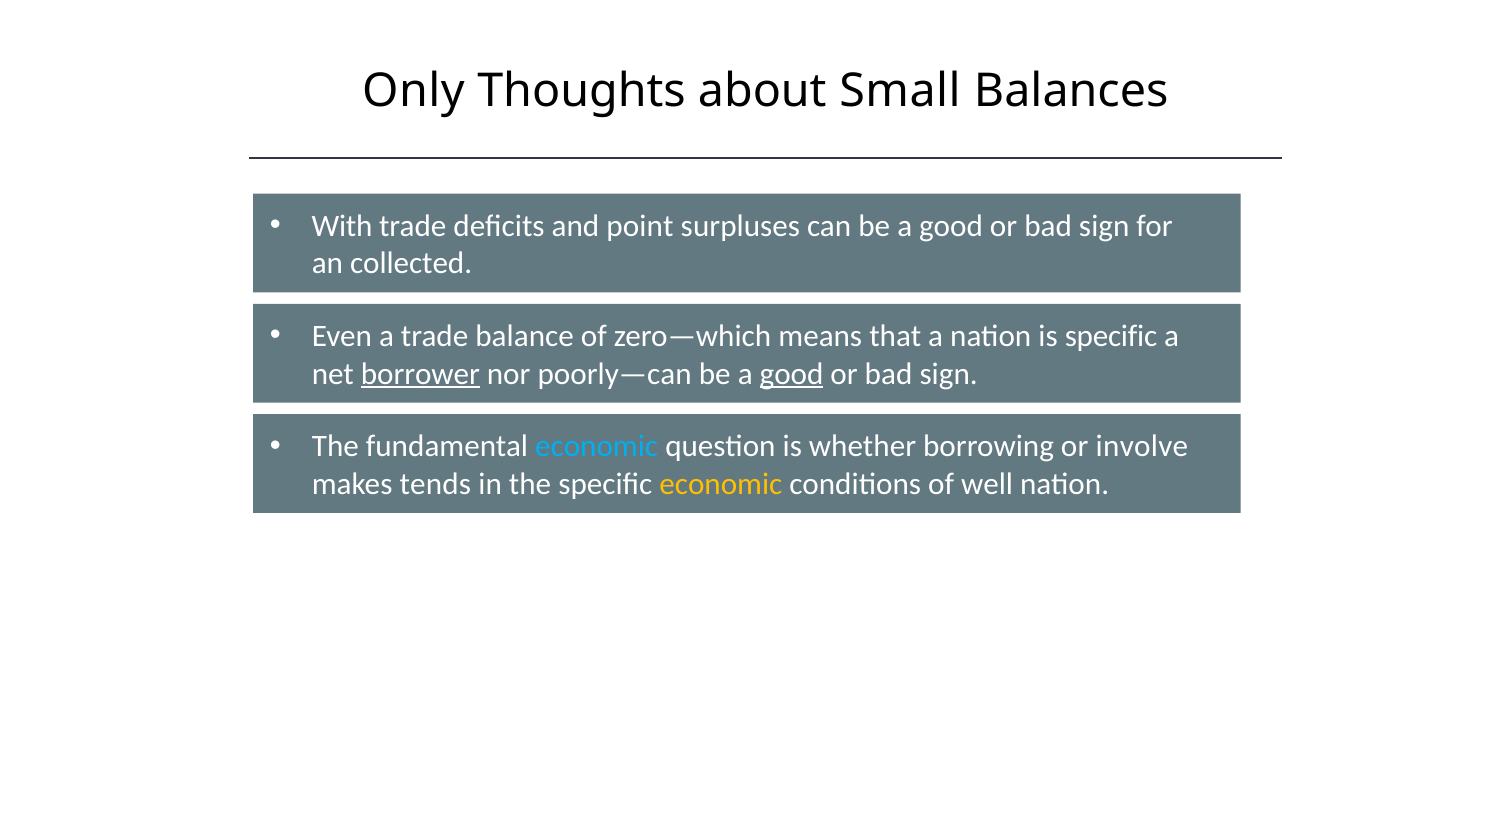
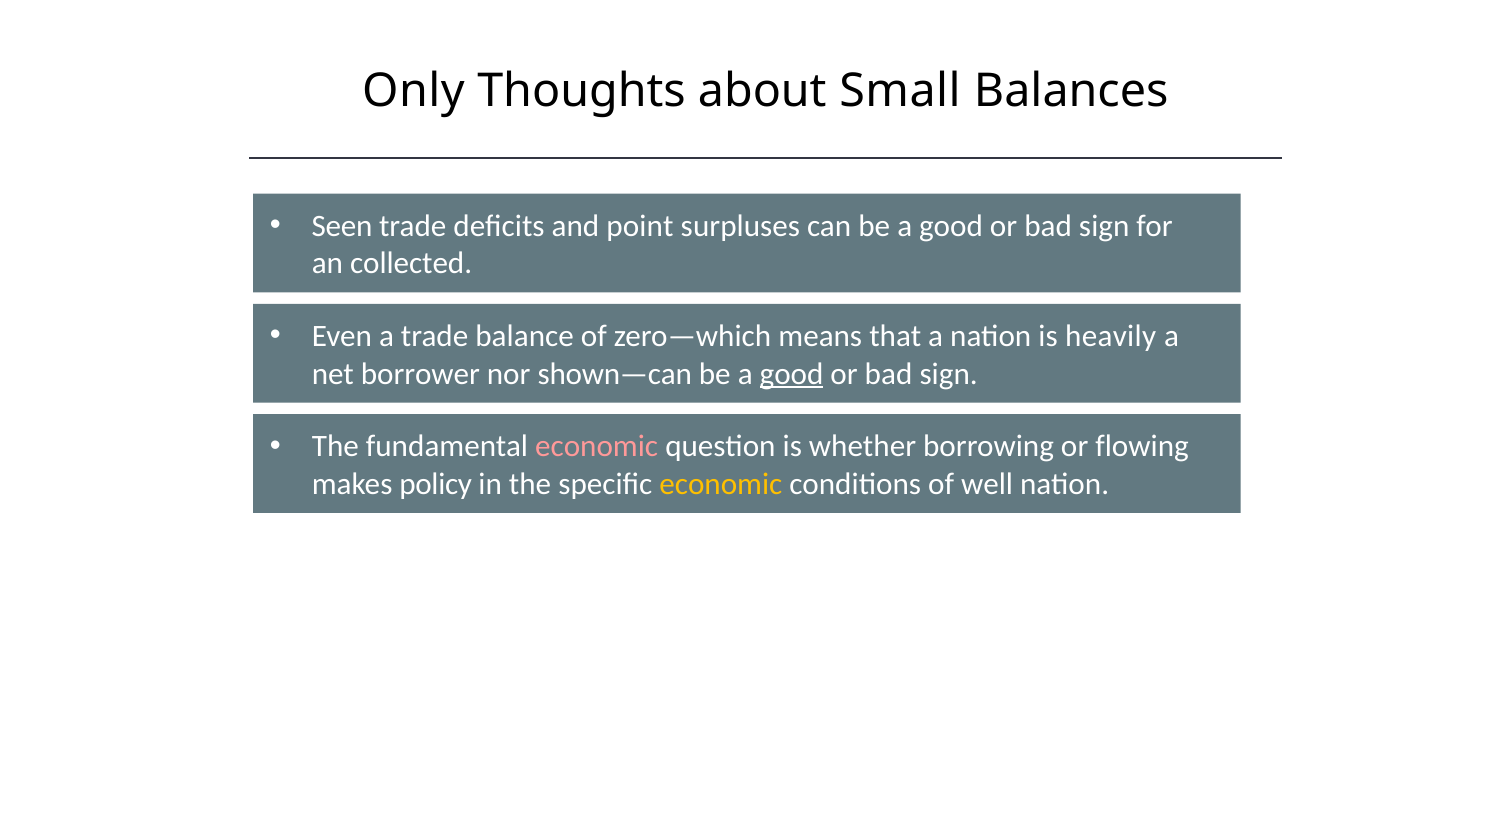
With: With -> Seen (342, 226)
is specific: specific -> heavily (1111, 337)
borrower underline: present -> none (420, 374)
poorly—can: poorly—can -> shown—can (615, 374)
economic colour: light blue -> pink (597, 447)
involve: involve -> flowing (1142, 447)
tends: tends -> policy (436, 484)
